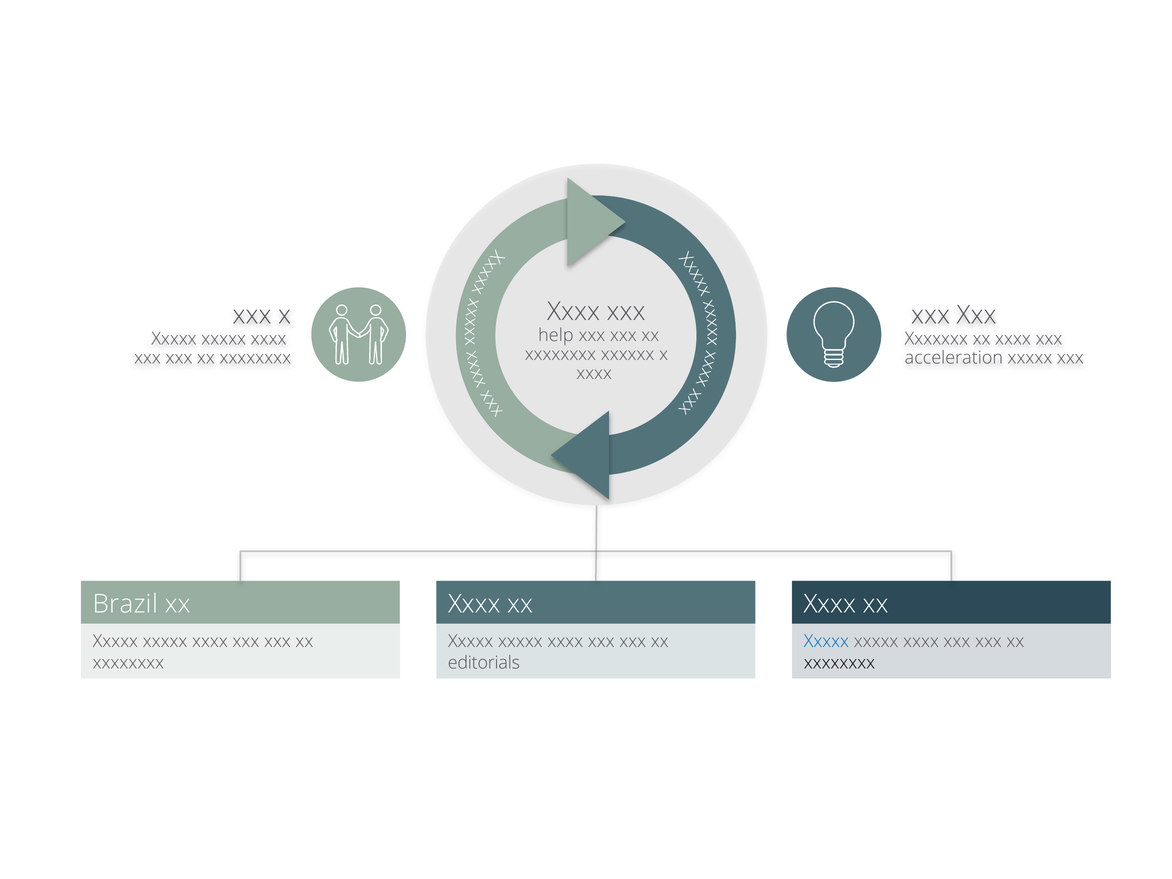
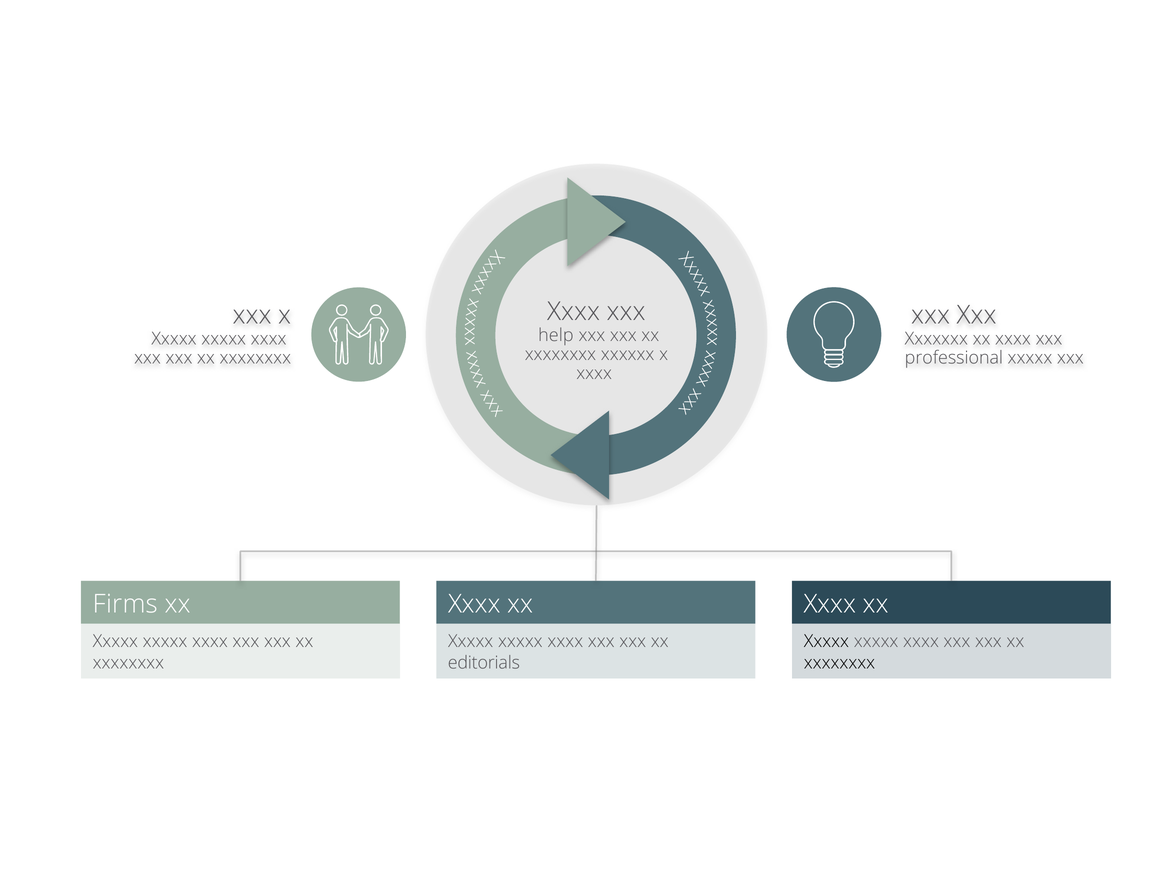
acceleration: acceleration -> professional (954, 358)
Brazil: Brazil -> Firms (125, 604)
Xxxxx colour: blue -> black (826, 642)
